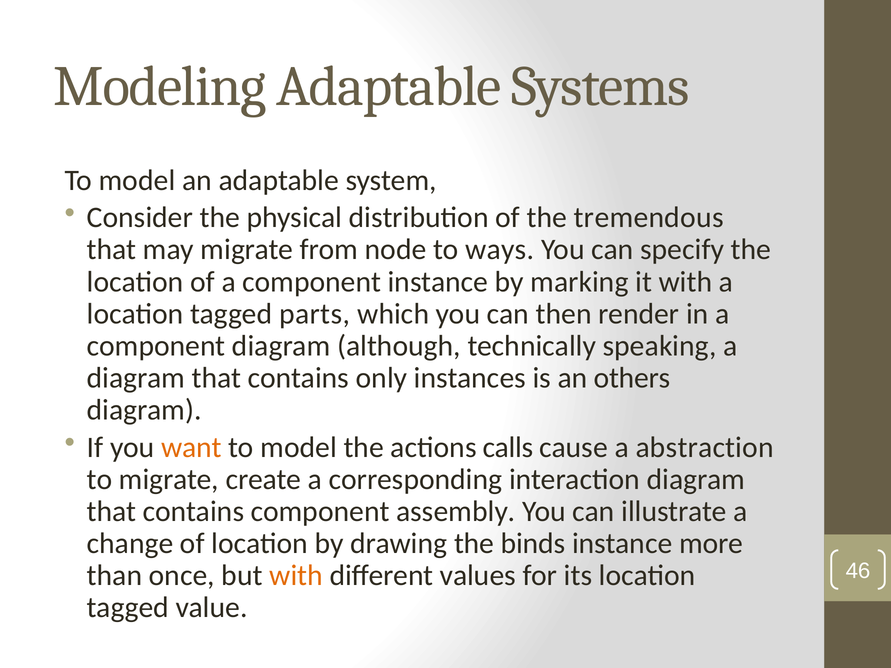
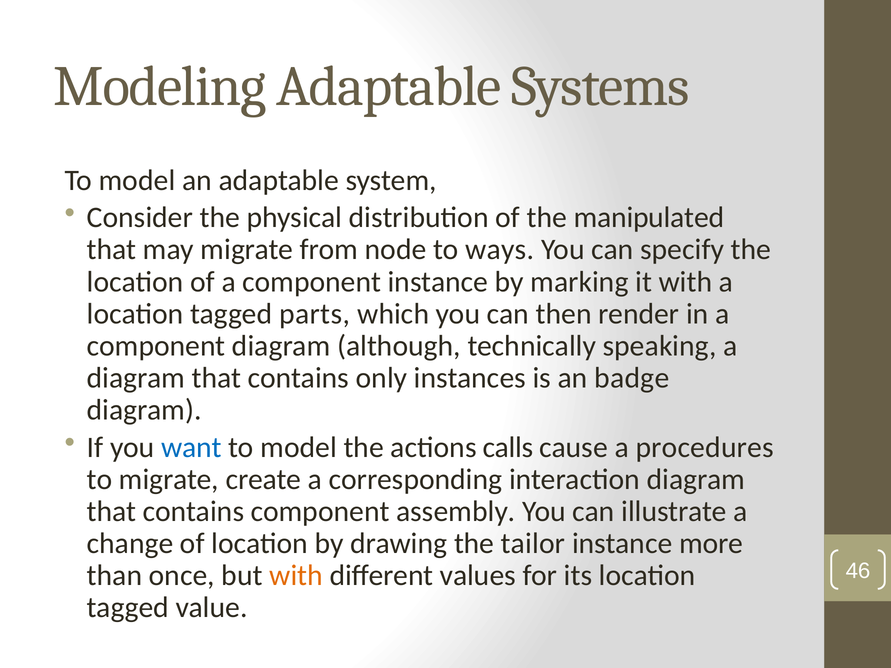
tremendous: tremendous -> manipulated (649, 218)
others: others -> badge (632, 378)
want colour: orange -> blue (191, 447)
abstraction: abstraction -> procedures (705, 447)
binds: binds -> tailor (533, 544)
